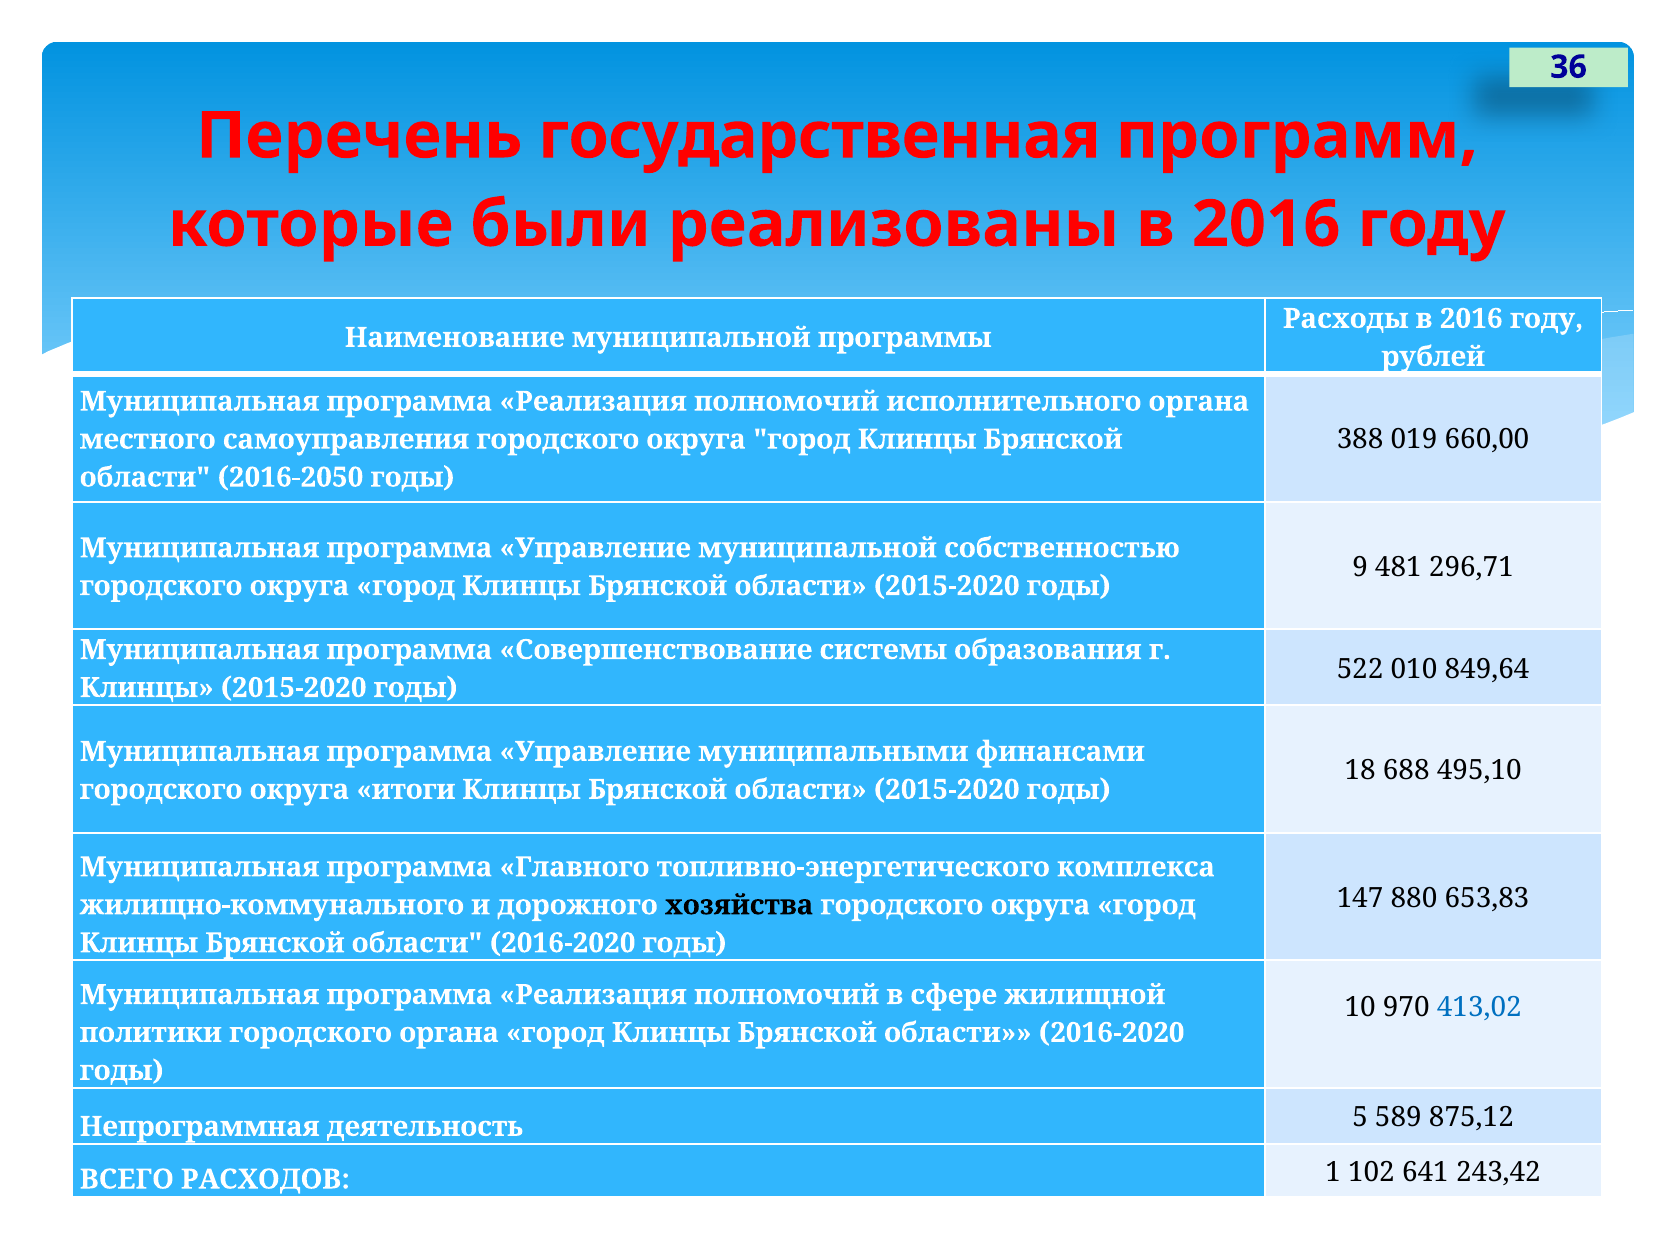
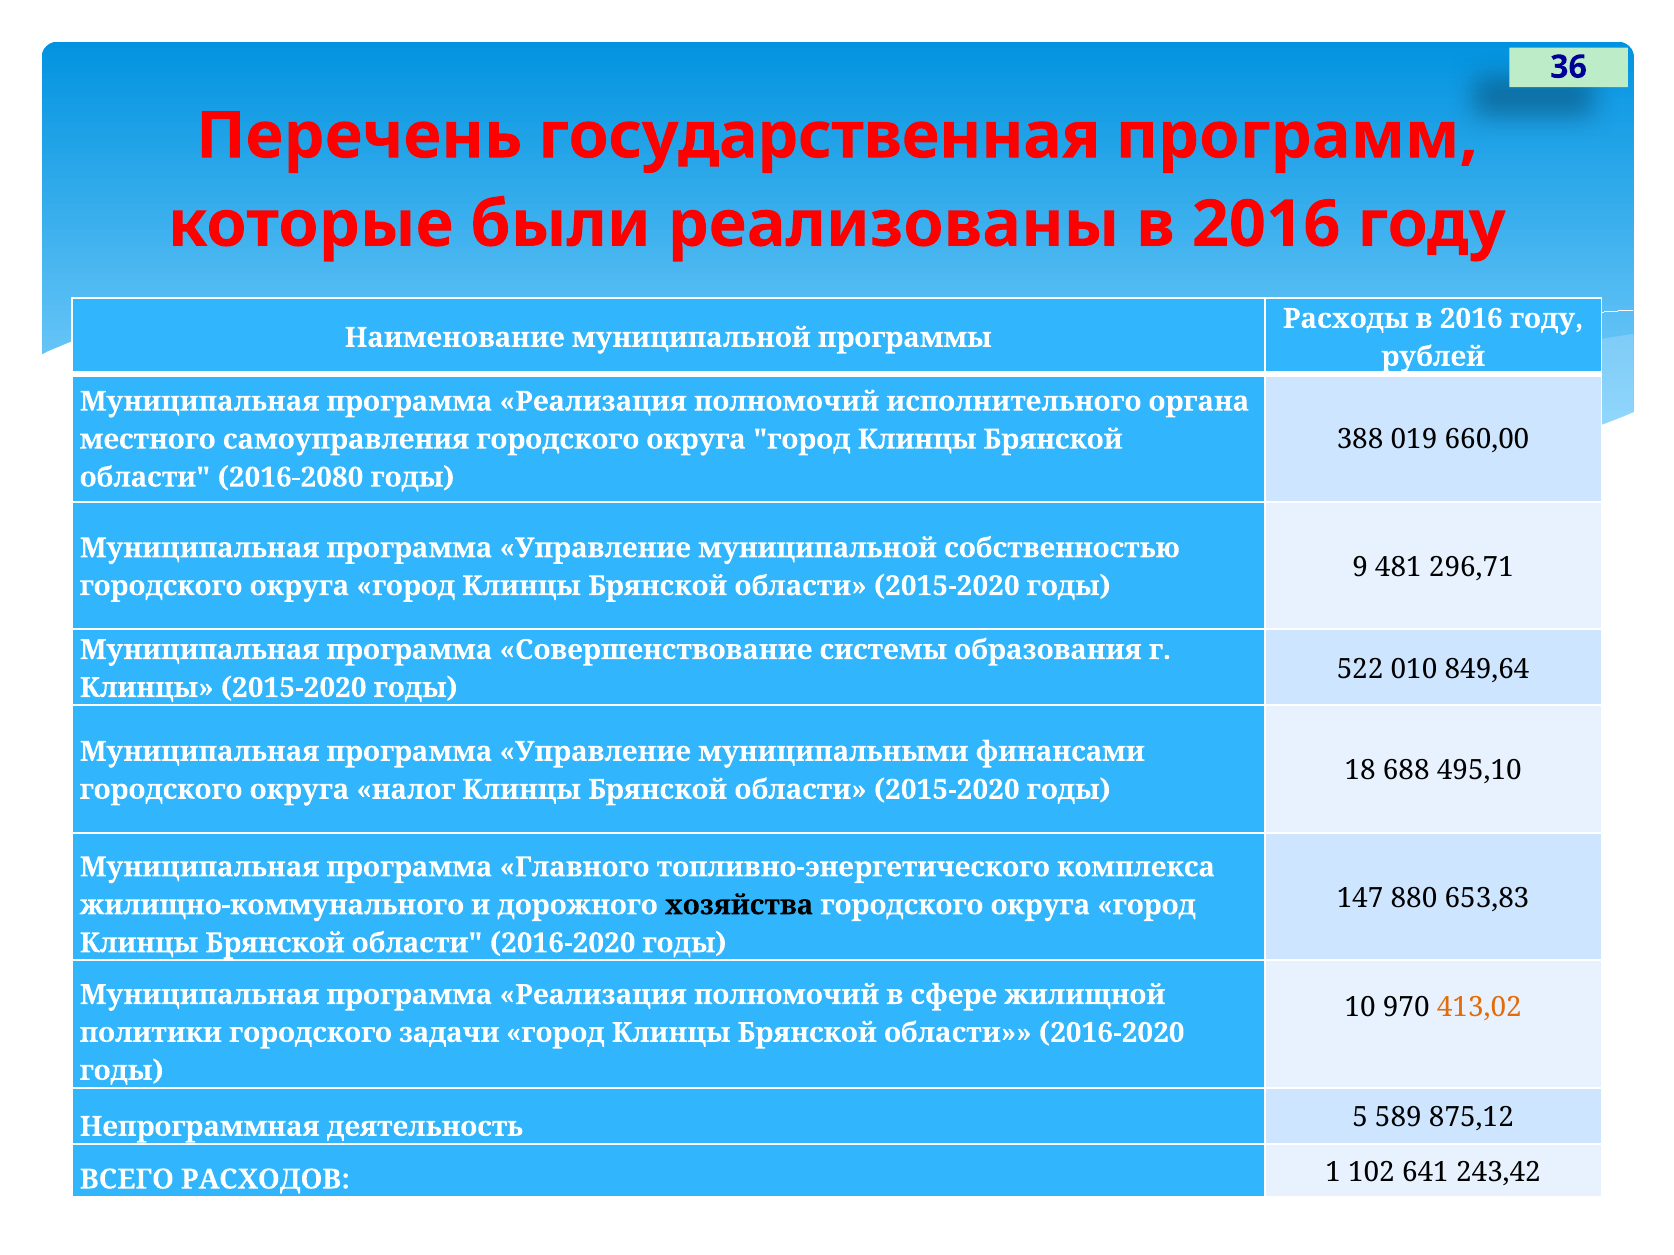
2016-2050: 2016-2050 -> 2016-2080 (290, 478)
итоги: итоги -> налог (406, 790)
413,02 colour: blue -> orange (1479, 1007)
городского органа: органа -> задачи (449, 1033)
